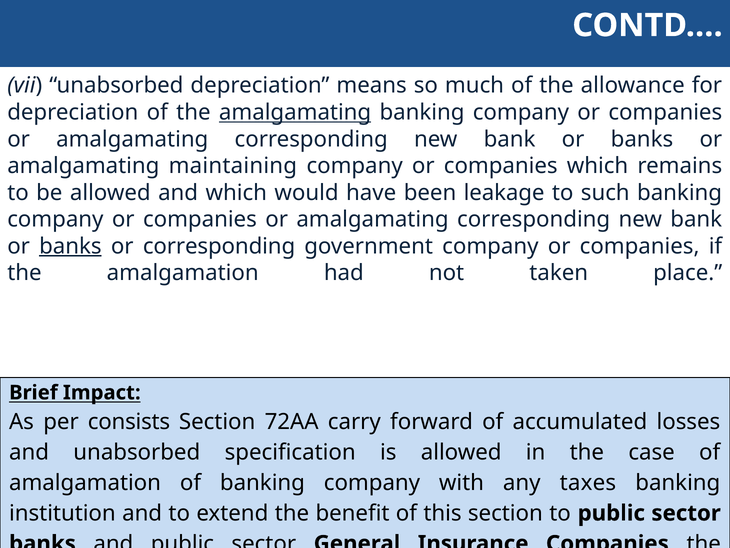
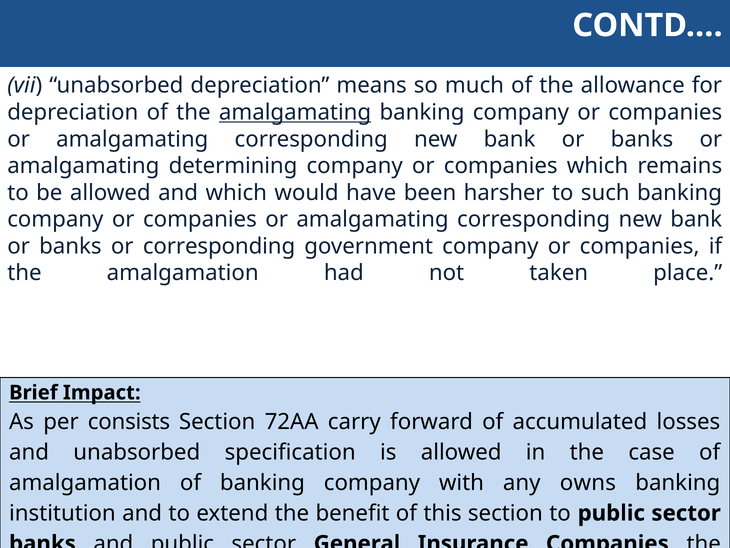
maintaining: maintaining -> determining (233, 166)
leakage: leakage -> harsher (504, 193)
banks underline: present -> none (70, 246)
taxes: taxes -> owns (588, 482)
